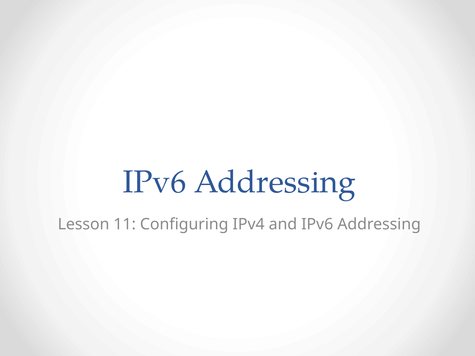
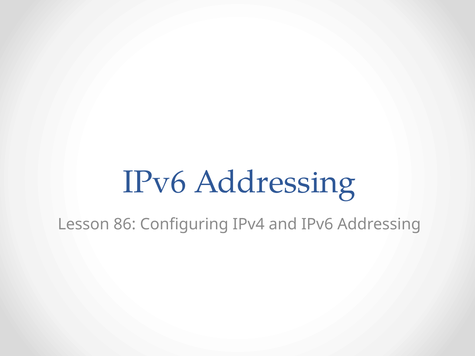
11: 11 -> 86 (125, 224)
